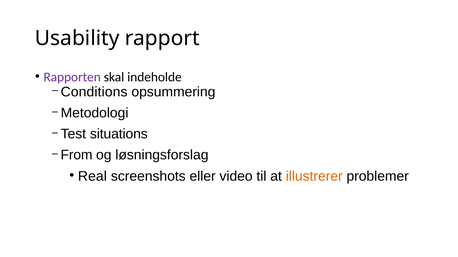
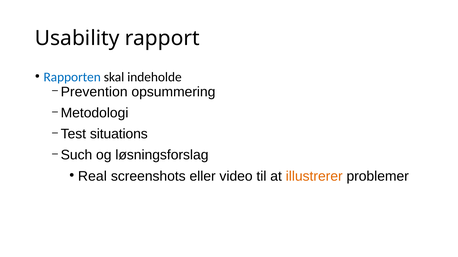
Rapporten colour: purple -> blue (72, 77)
Conditions: Conditions -> Prevention (94, 92)
From: From -> Such (76, 155)
